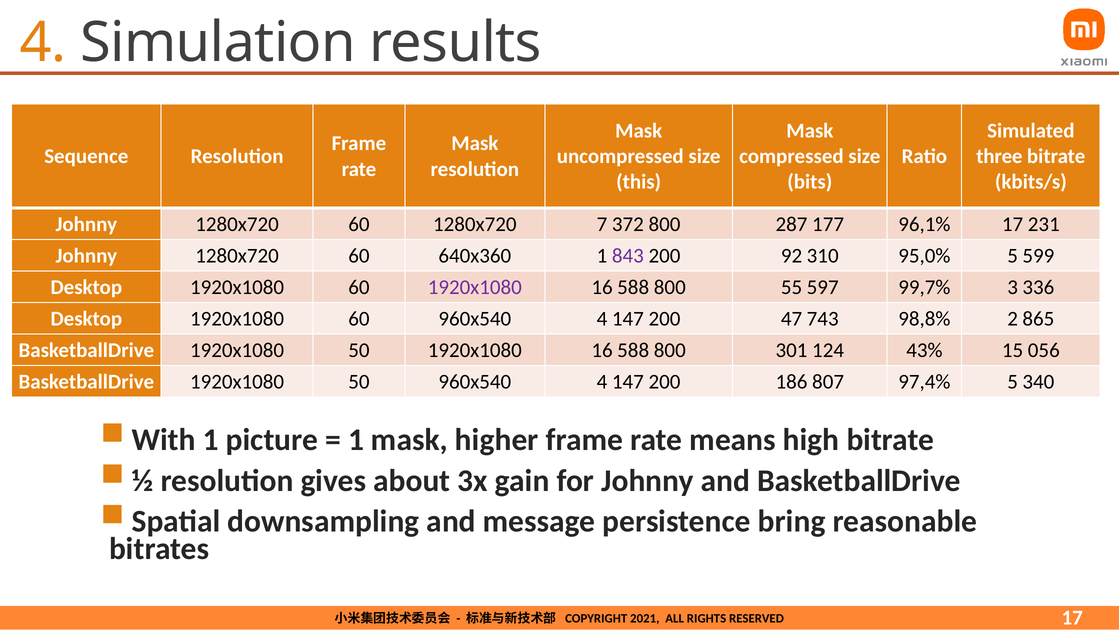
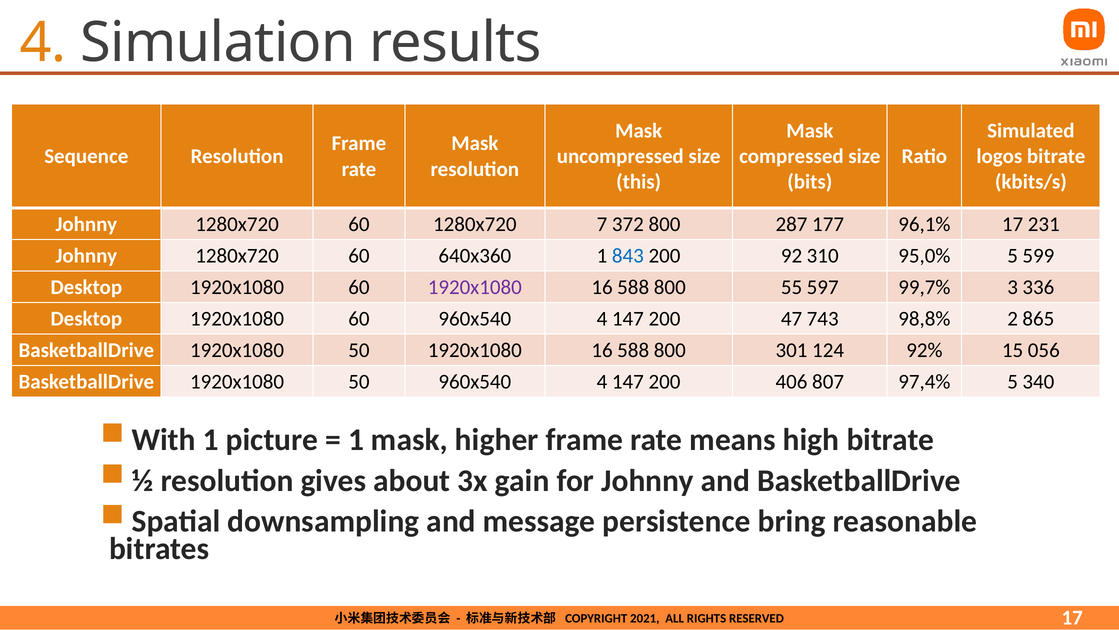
three: three -> logos (999, 156)
843 colour: purple -> blue (628, 255)
43%: 43% -> 92% (924, 350)
186: 186 -> 406 (791, 381)
